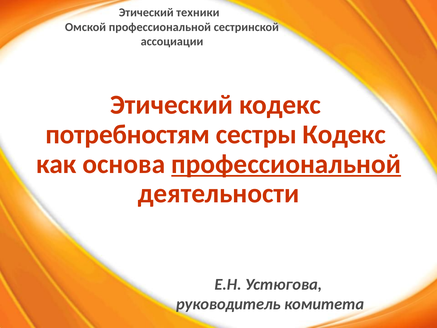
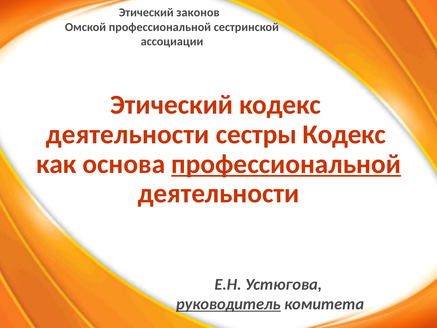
техники: техники -> законов (198, 12)
потребностям: потребностям -> деятельности (128, 134)
руководитель underline: none -> present (228, 304)
